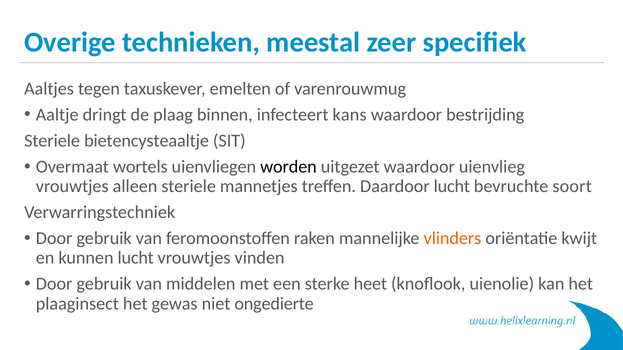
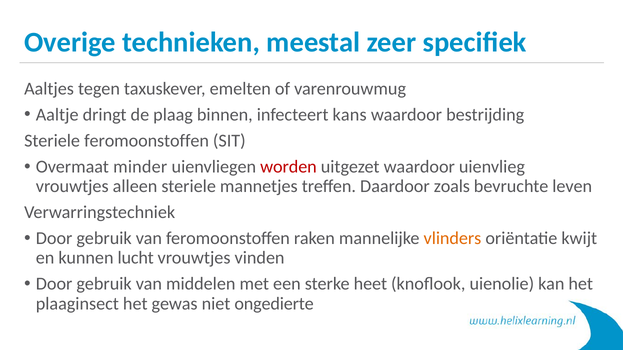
Steriele bietencysteaaltje: bietencysteaaltje -> feromoonstoffen (147, 141)
wortels: wortels -> minder (140, 167)
worden colour: black -> red (288, 167)
Daardoor lucht: lucht -> zoals (452, 187)
soort: soort -> leven (572, 187)
